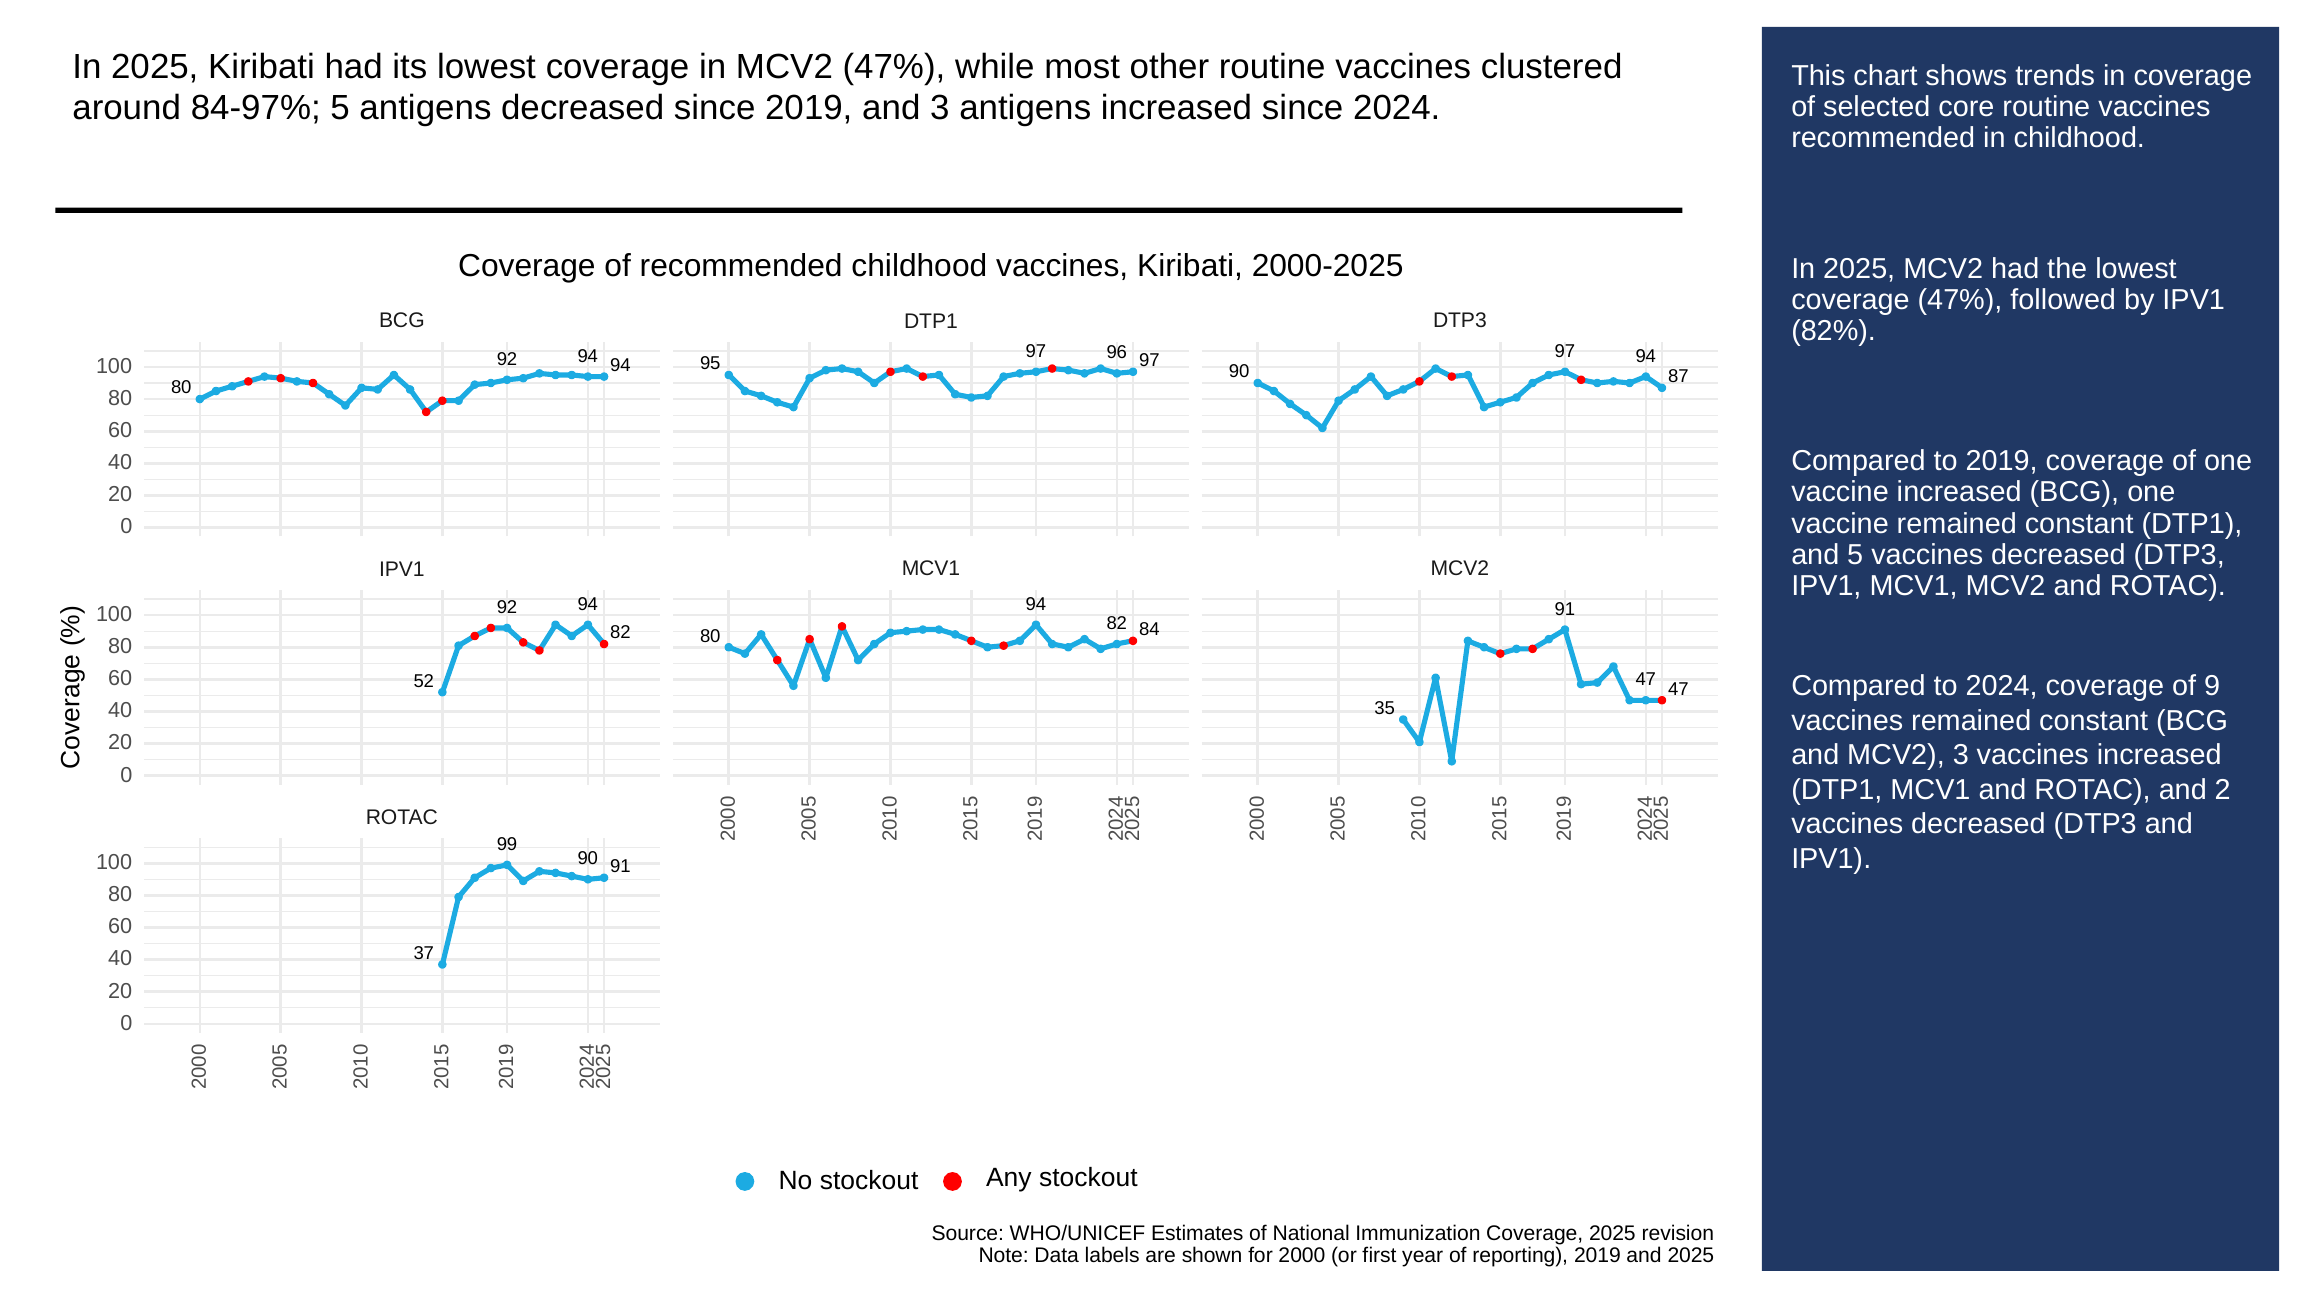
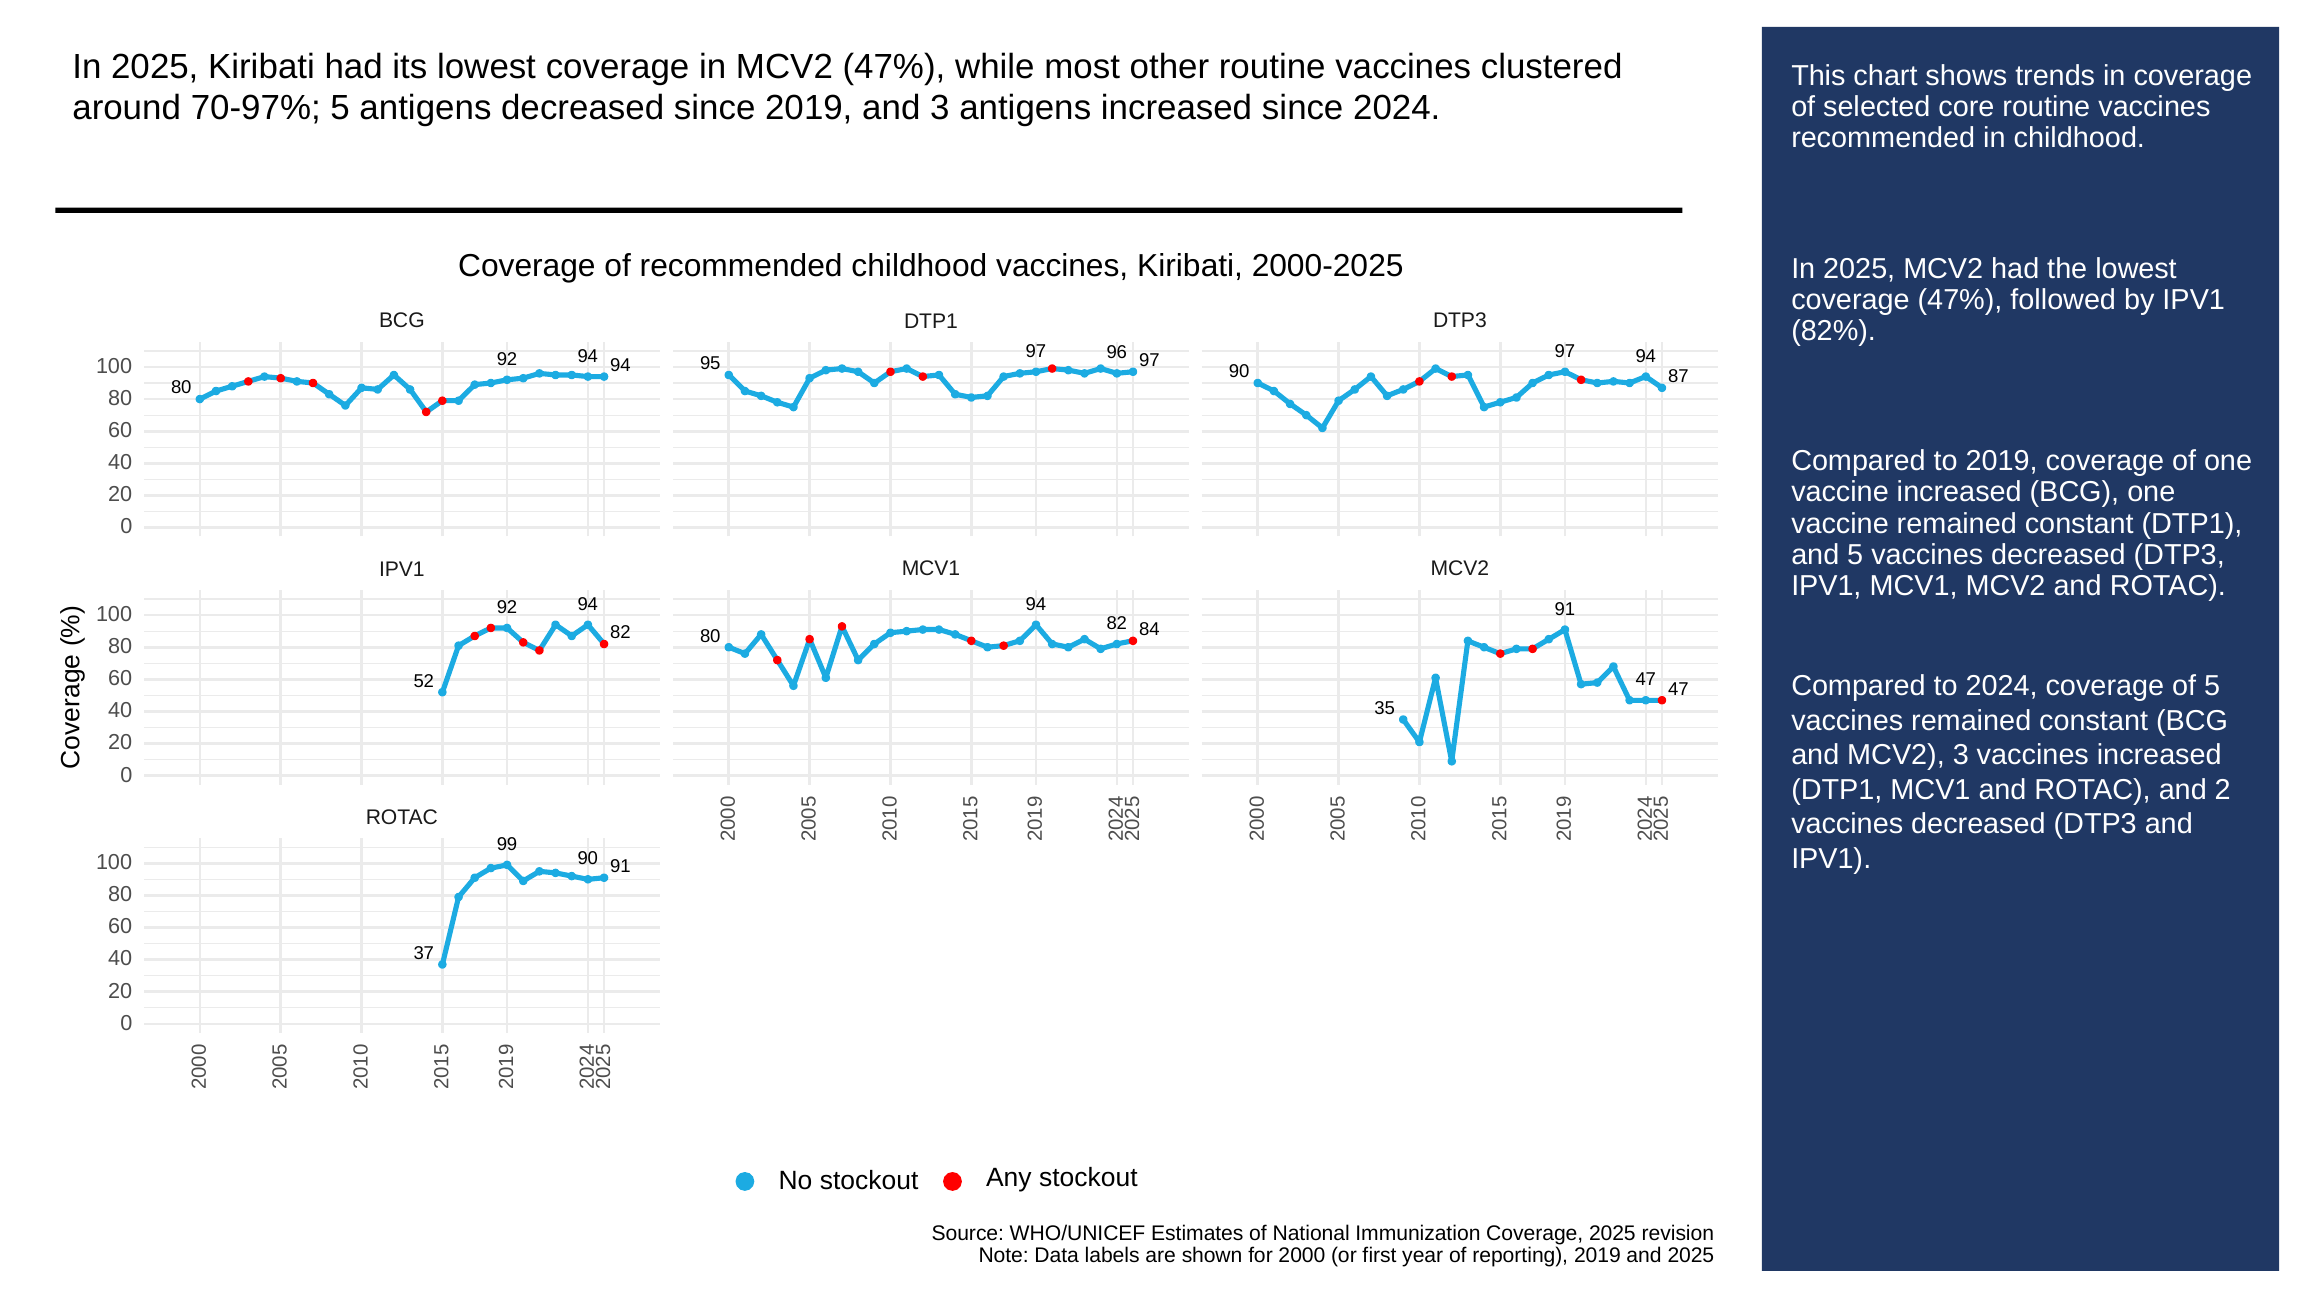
84-97%: 84-97% -> 70-97% (256, 108)
of 9: 9 -> 5 (2212, 686)
